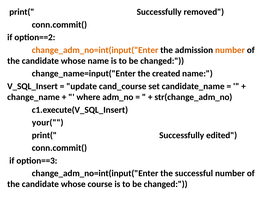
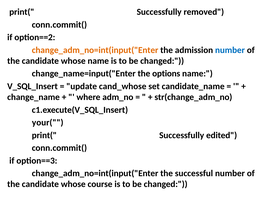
number colour: orange -> blue (230, 50)
created: created -> options (166, 74)
cand_course: cand_course -> cand_whose (123, 86)
